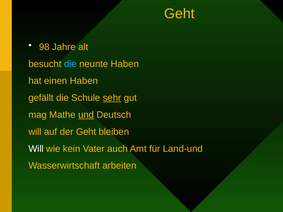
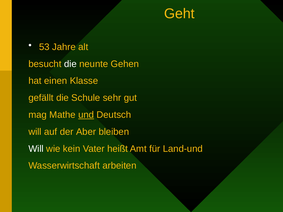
98: 98 -> 53 (44, 47)
die colour: light blue -> white (70, 64)
neunte Haben: Haben -> Gehen (125, 64)
einen Haben: Haben -> Klasse (84, 81)
sehr underline: present -> none (112, 98)
der Geht: Geht -> Aber (86, 132)
auch: auch -> heißt (118, 149)
